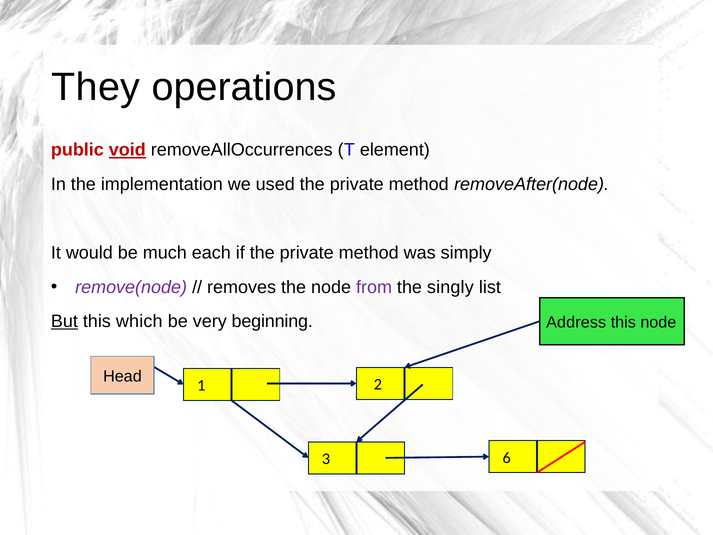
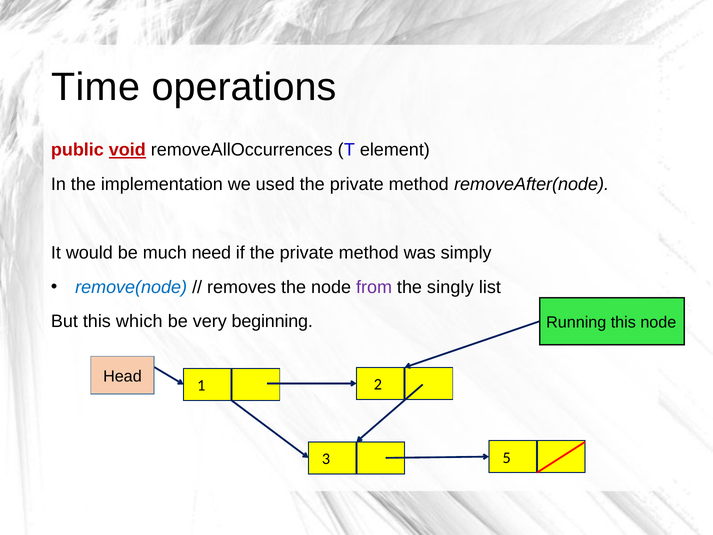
They: They -> Time (96, 87)
each: each -> need (211, 253)
remove(node colour: purple -> blue (131, 287)
But underline: present -> none (64, 321)
Address: Address -> Running (576, 322)
6: 6 -> 5 (507, 457)
